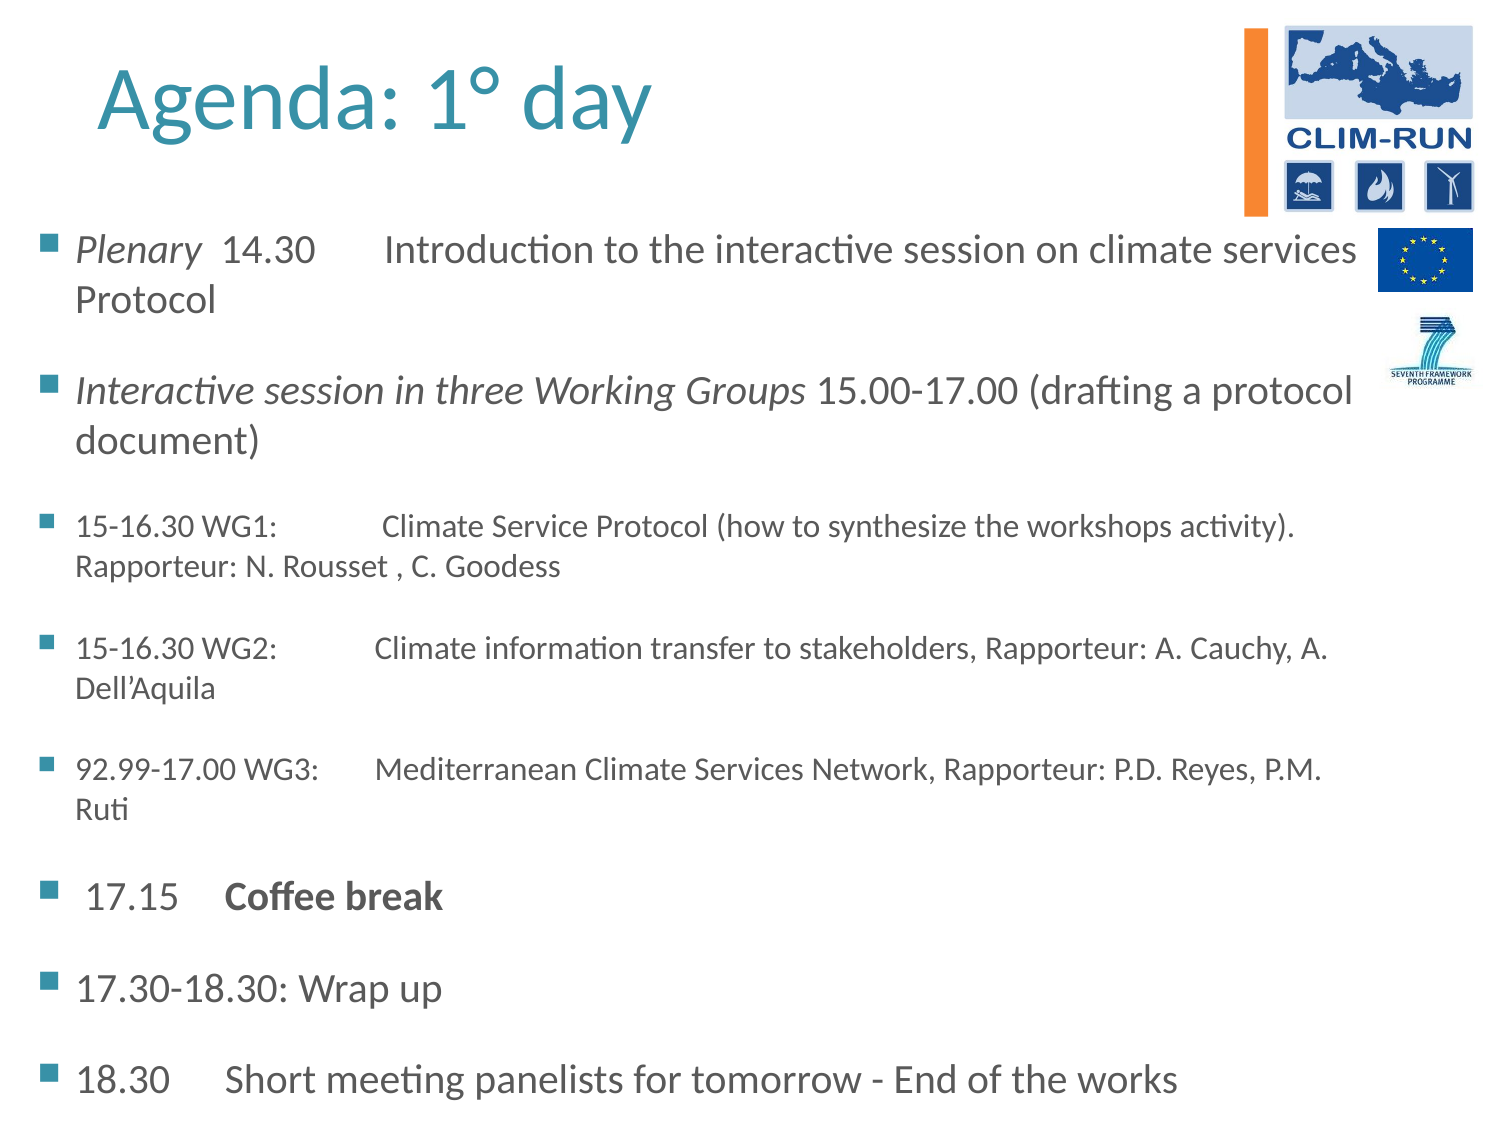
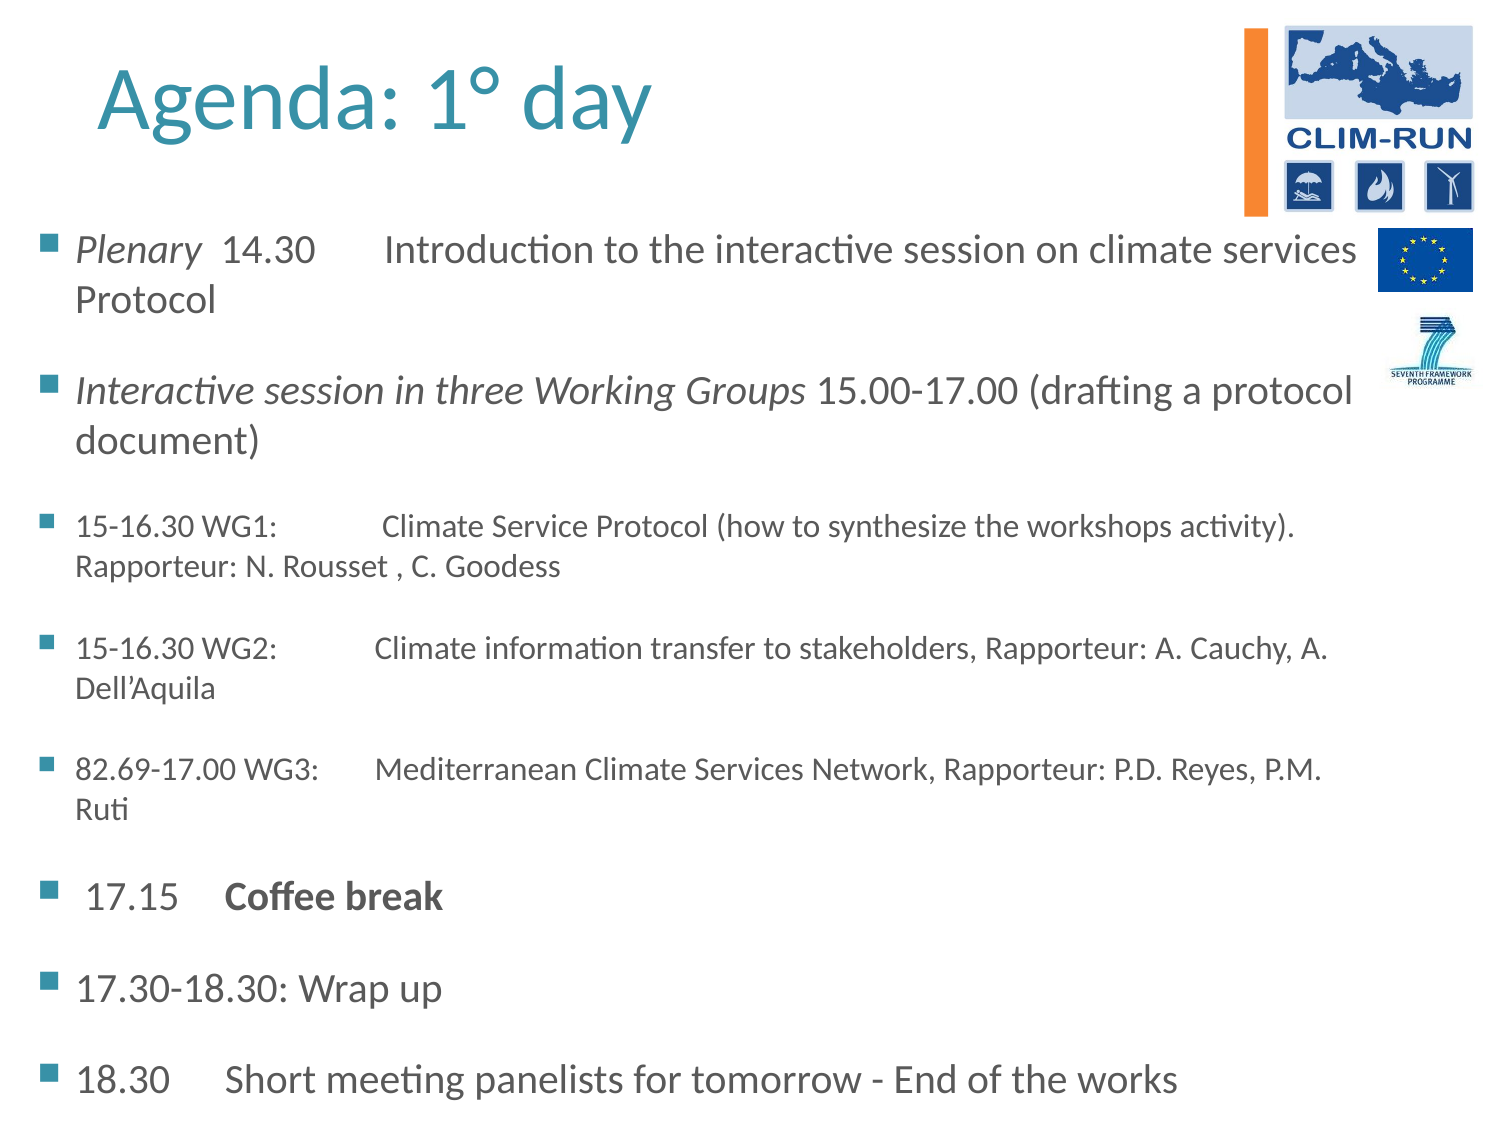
92.99-17.00: 92.99-17.00 -> 82.69-17.00 (156, 770)
